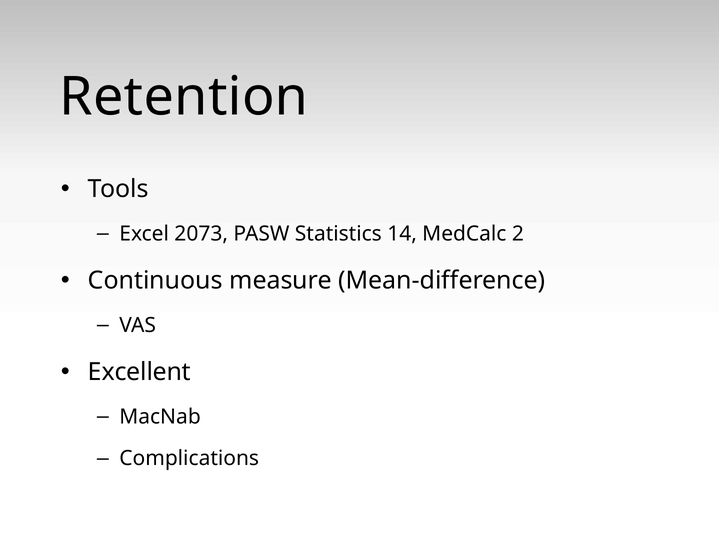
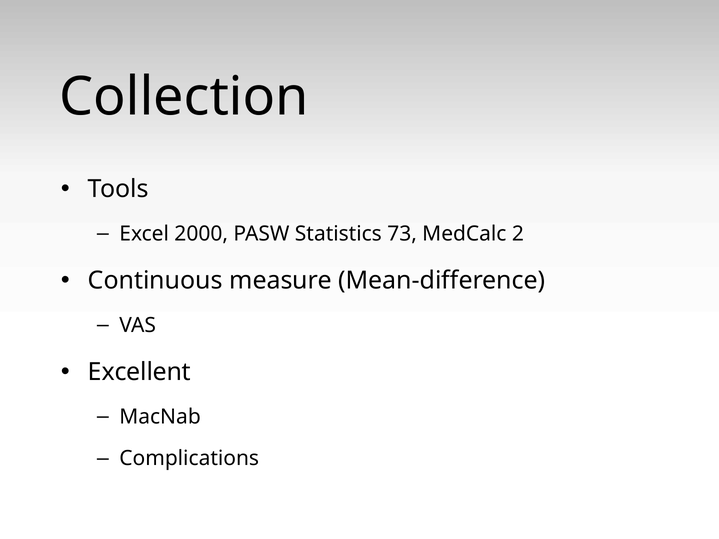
Retention: Retention -> Collection (184, 97)
2073: 2073 -> 2000 (201, 234)
14: 14 -> 73 (402, 234)
